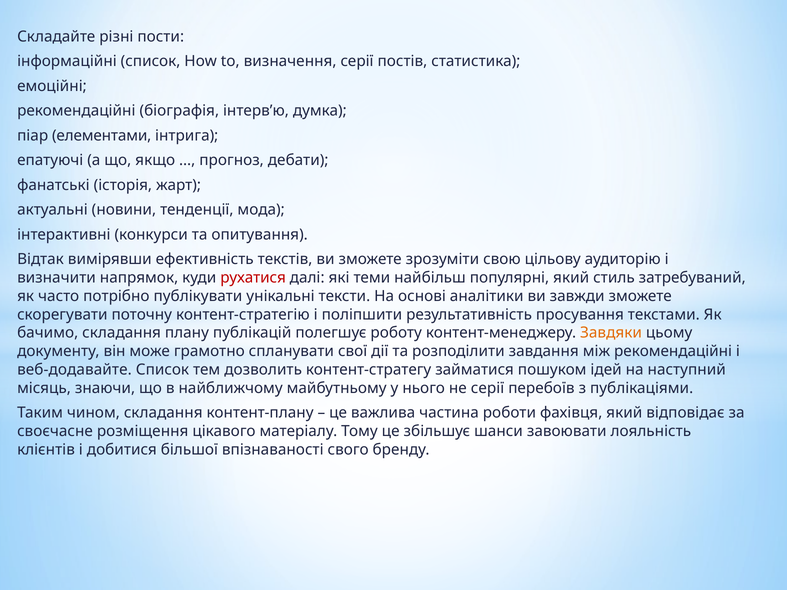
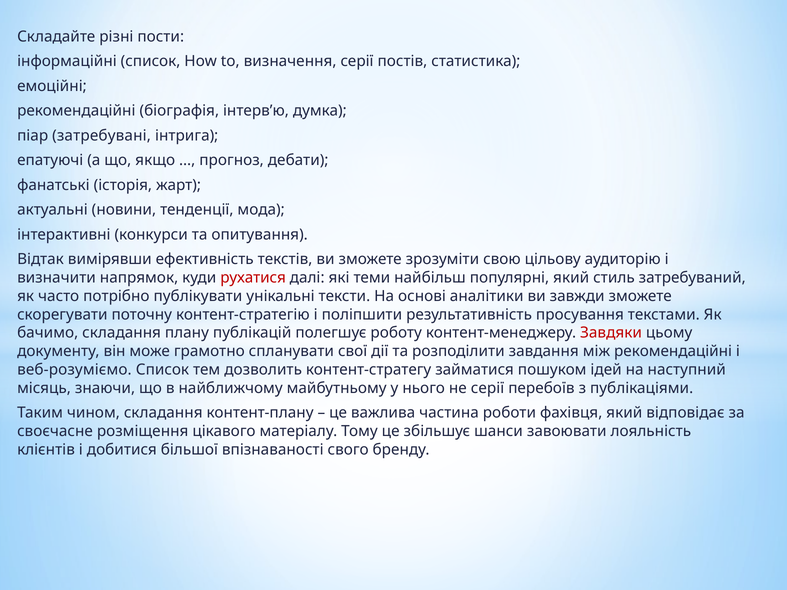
елементами: елементами -> затребувані (102, 136)
Завдяки colour: orange -> red (611, 333)
веб-додавайте: веб-додавайте -> веб-розуміємо (74, 370)
